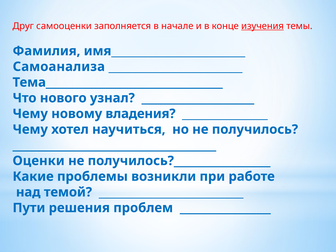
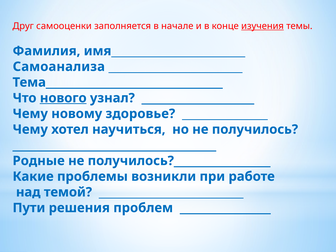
нового underline: none -> present (63, 98)
владения: владения -> здоровье (140, 114)
Оценки: Оценки -> Родные (39, 161)
